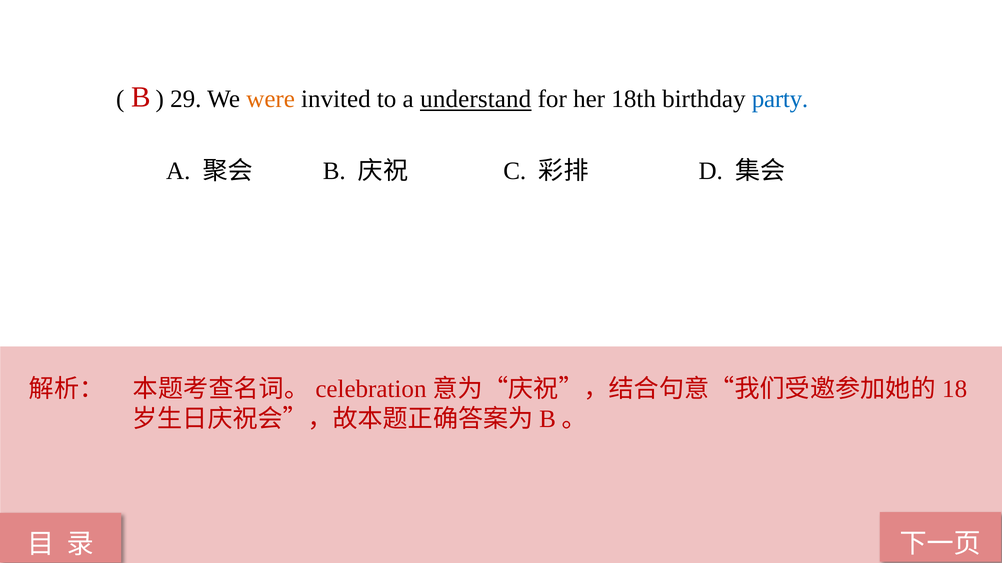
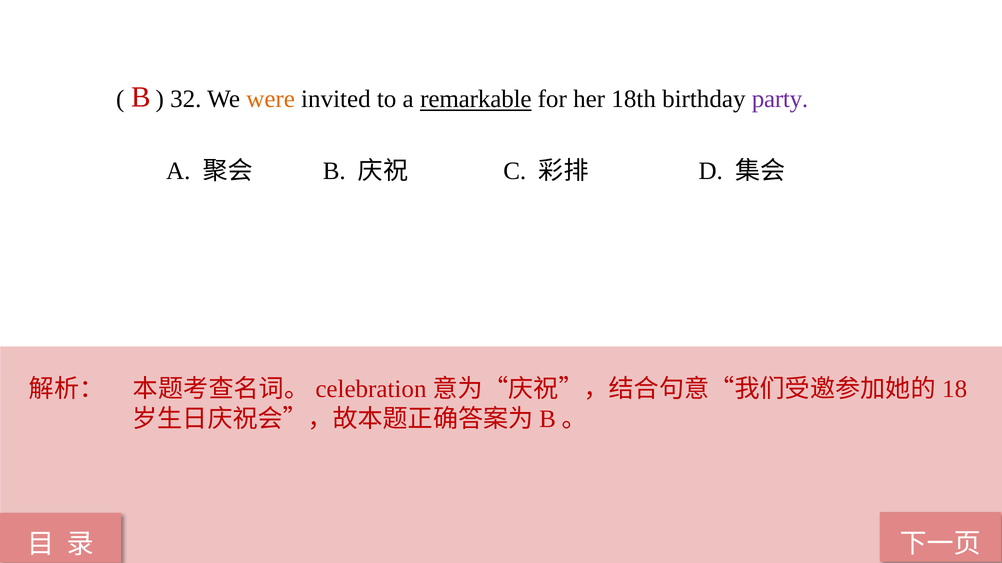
29: 29 -> 32 (186, 99)
understand: understand -> remarkable (476, 99)
party colour: blue -> purple (780, 99)
